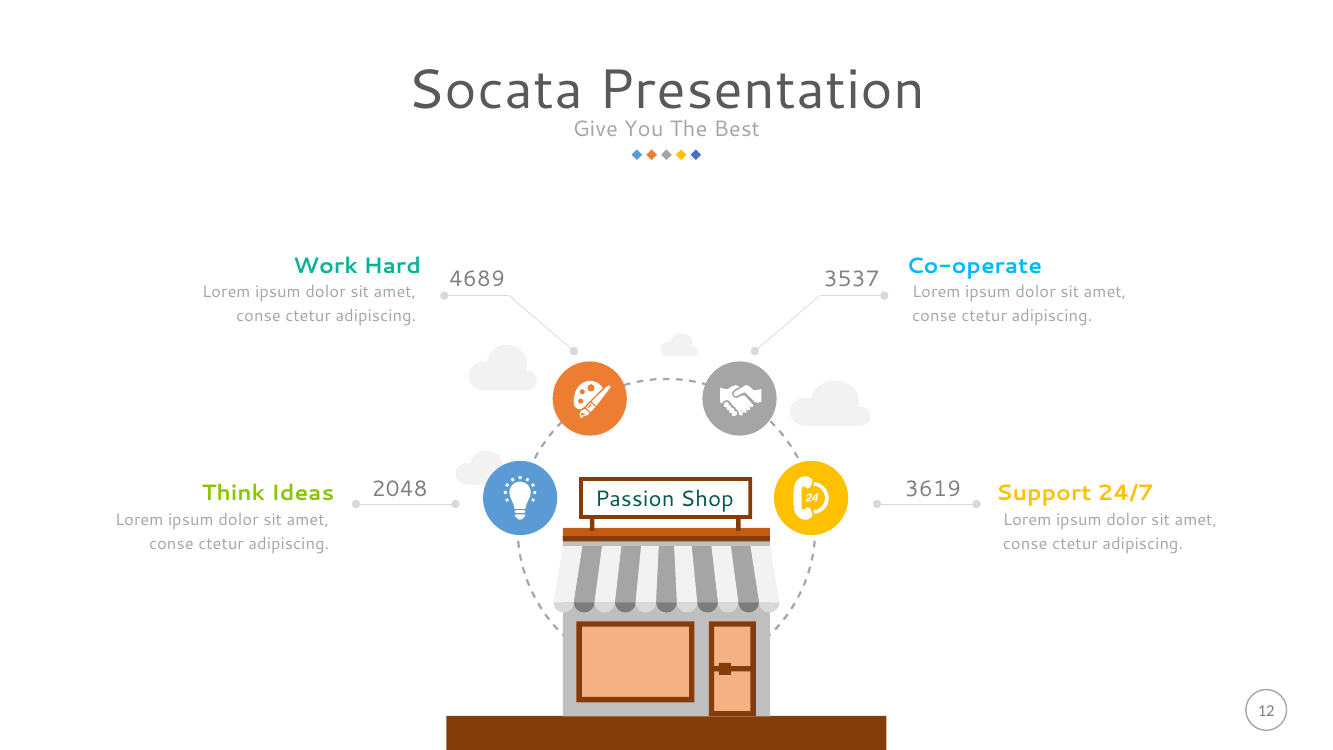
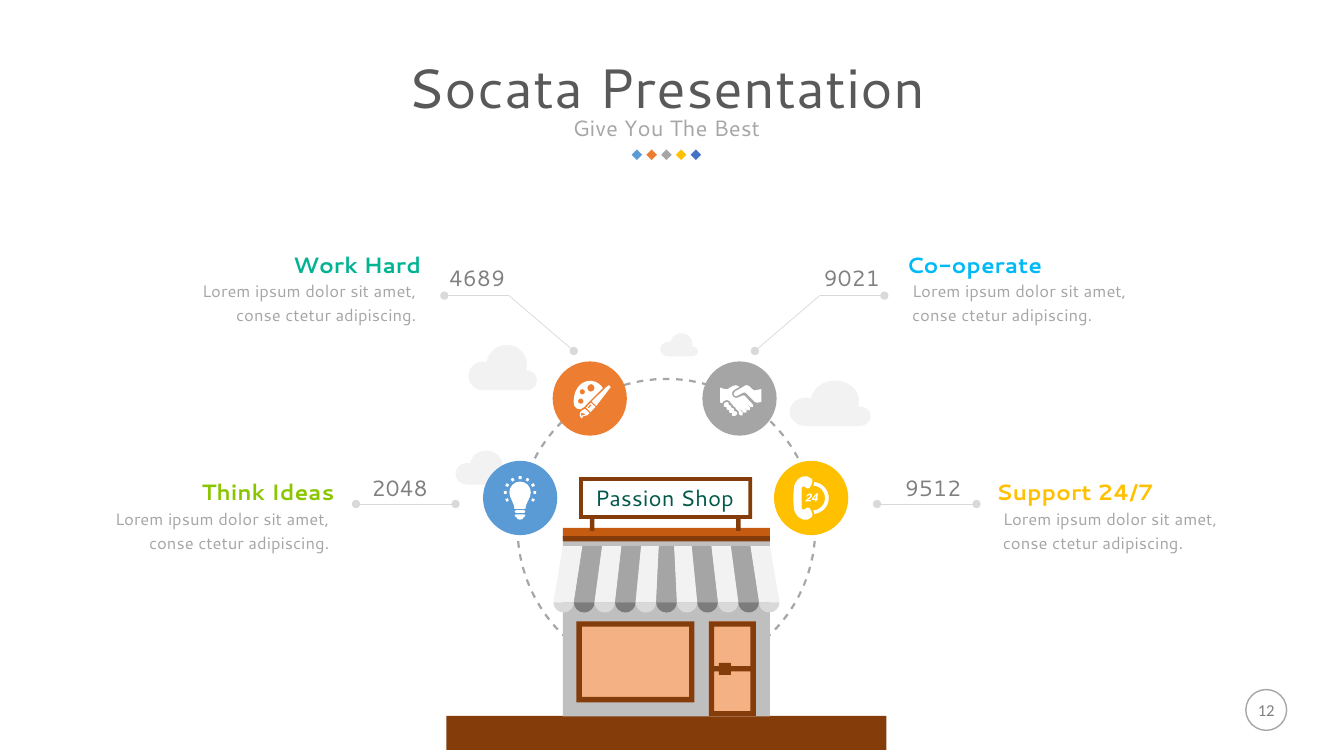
3537: 3537 -> 9021 (852, 279)
3619: 3619 -> 9512 (933, 489)
